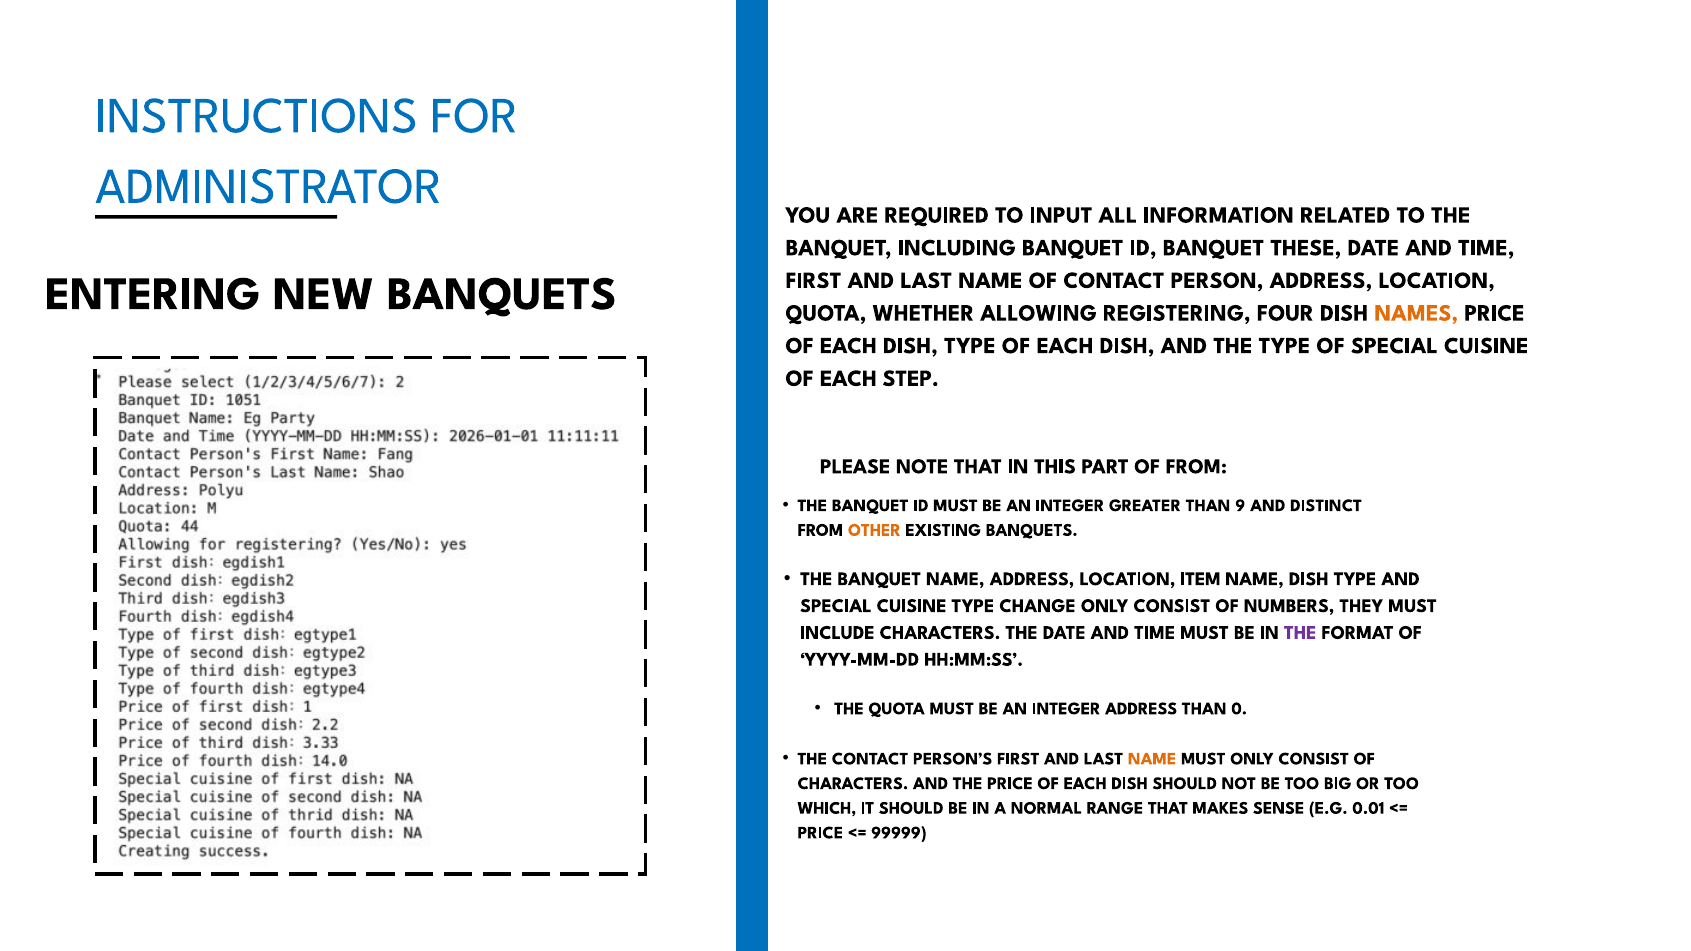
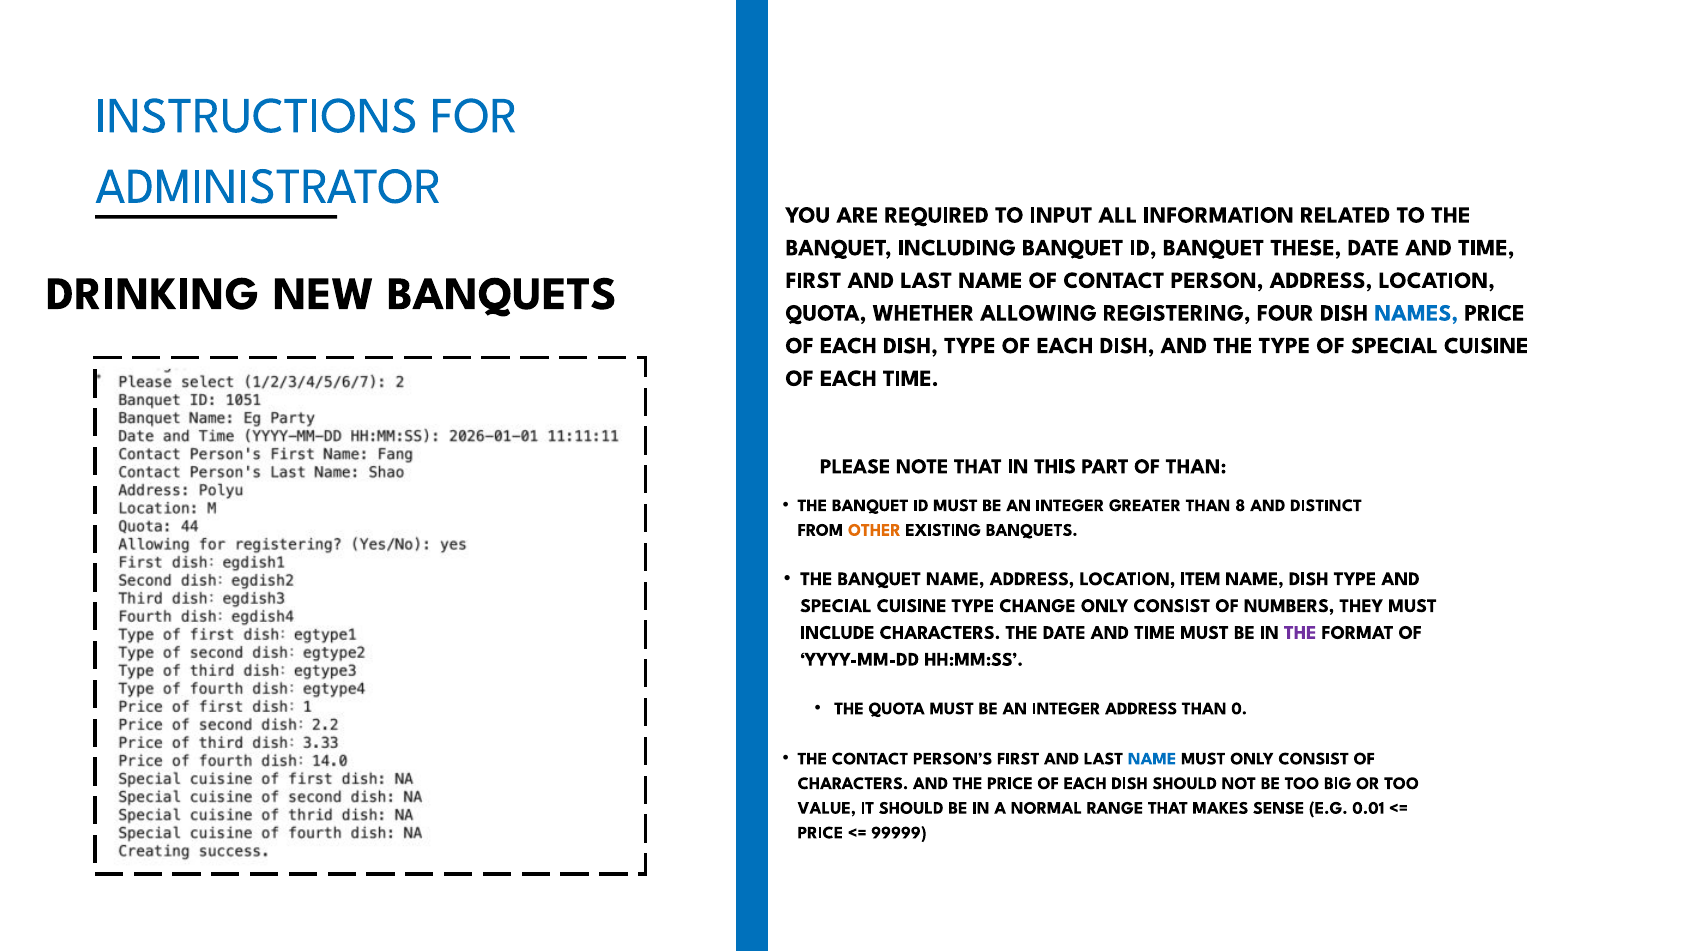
ENTERING: ENTERING -> DRINKING (153, 294)
NAMES colour: orange -> blue (1416, 313)
EACH STEP: STEP -> TIME (911, 378)
OF FROM: FROM -> THAN (1196, 466)
9: 9 -> 8 (1240, 505)
NAME colour: orange -> blue (1152, 759)
WHICH: WHICH -> VALUE (827, 808)
